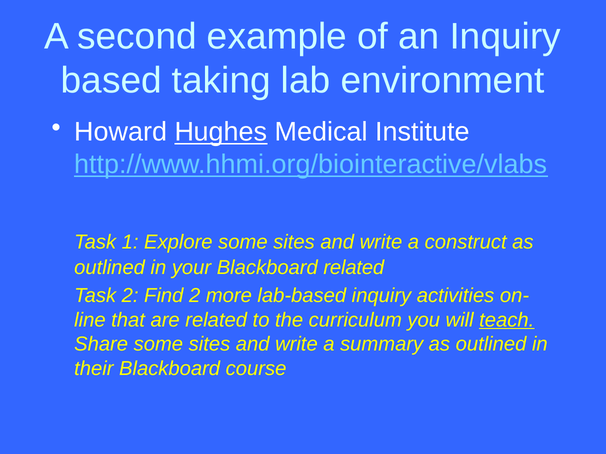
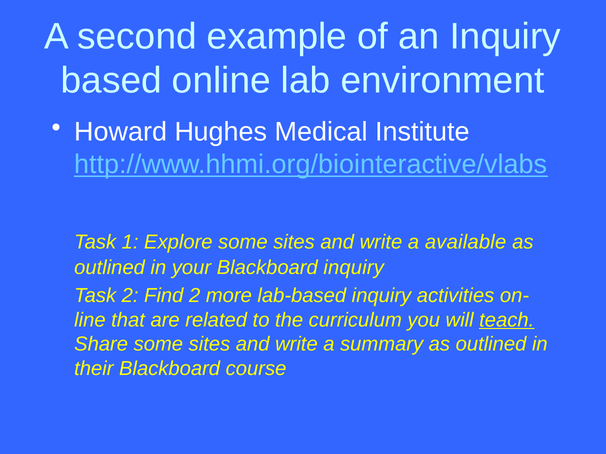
taking: taking -> online (221, 81)
Hughes underline: present -> none (221, 132)
construct: construct -> available (466, 242)
Blackboard related: related -> inquiry (354, 268)
